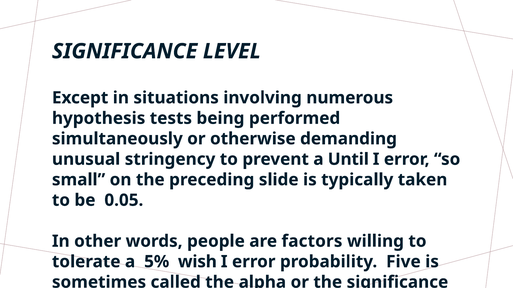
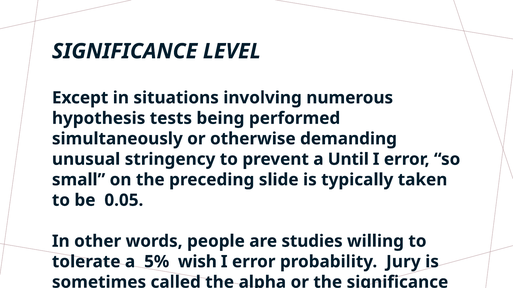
factors: factors -> studies (312, 242)
Five: Five -> Jury (403, 262)
